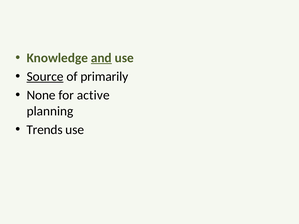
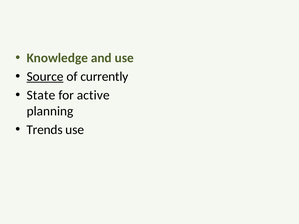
and underline: present -> none (101, 58)
primarily: primarily -> currently (104, 77)
None: None -> State (41, 95)
